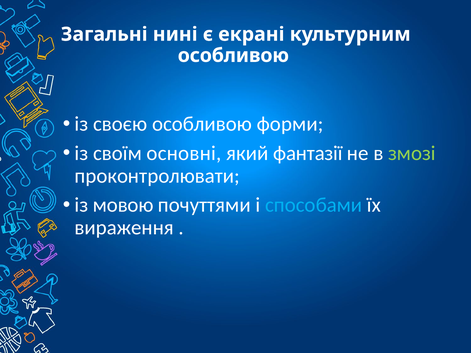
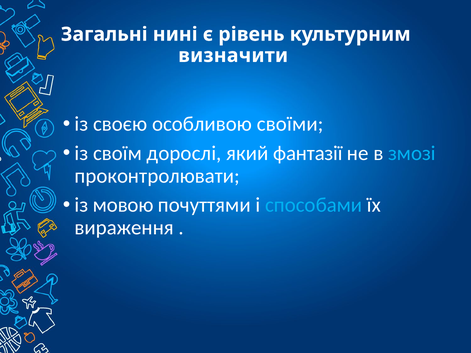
екрані: екрані -> рівень (251, 34)
особливою: особливою -> визначити (233, 56)
форми: форми -> своїми (290, 124)
основні: основні -> дорослі (184, 153)
змозі colour: light green -> light blue (412, 153)
